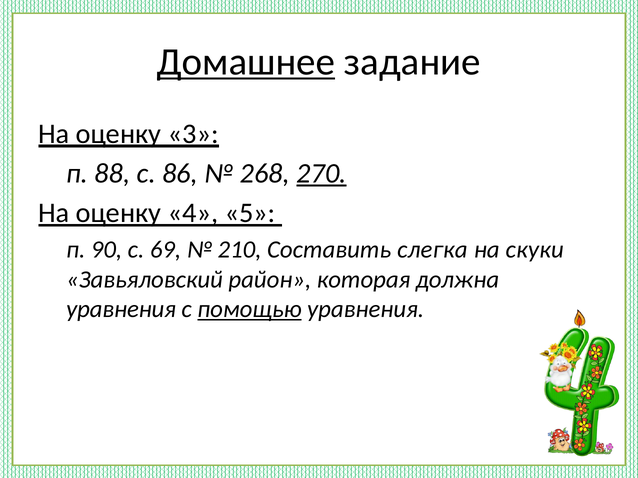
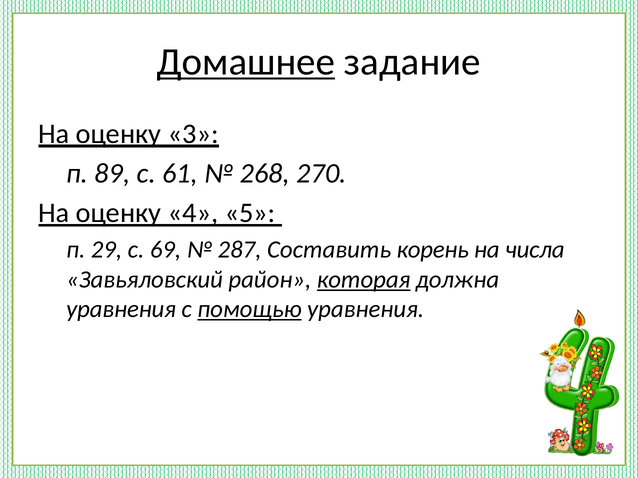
88: 88 -> 89 (112, 174)
86: 86 -> 61 (180, 174)
270 underline: present -> none (321, 174)
90: 90 -> 29 (106, 250)
210: 210 -> 287 (240, 250)
слегка: слегка -> корень (433, 250)
скуки: скуки -> числа (535, 250)
которая underline: none -> present (364, 280)
